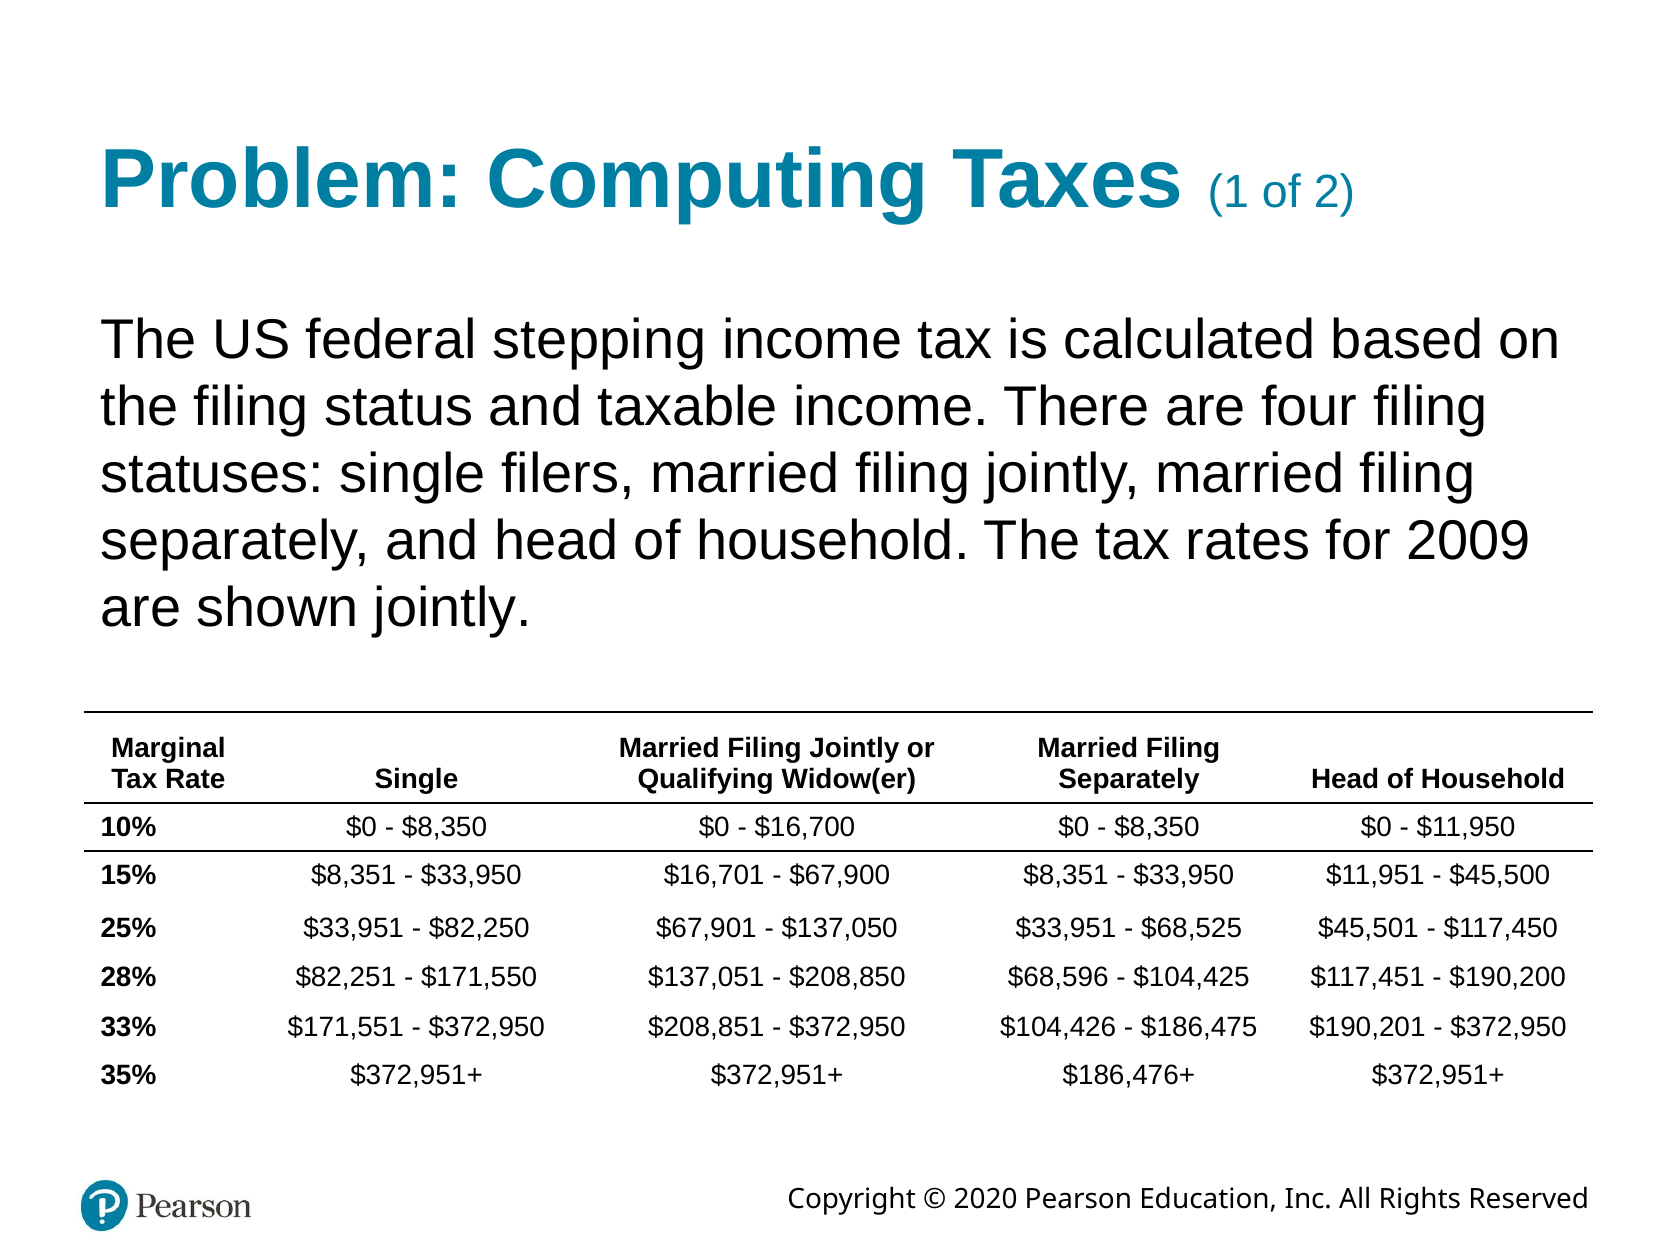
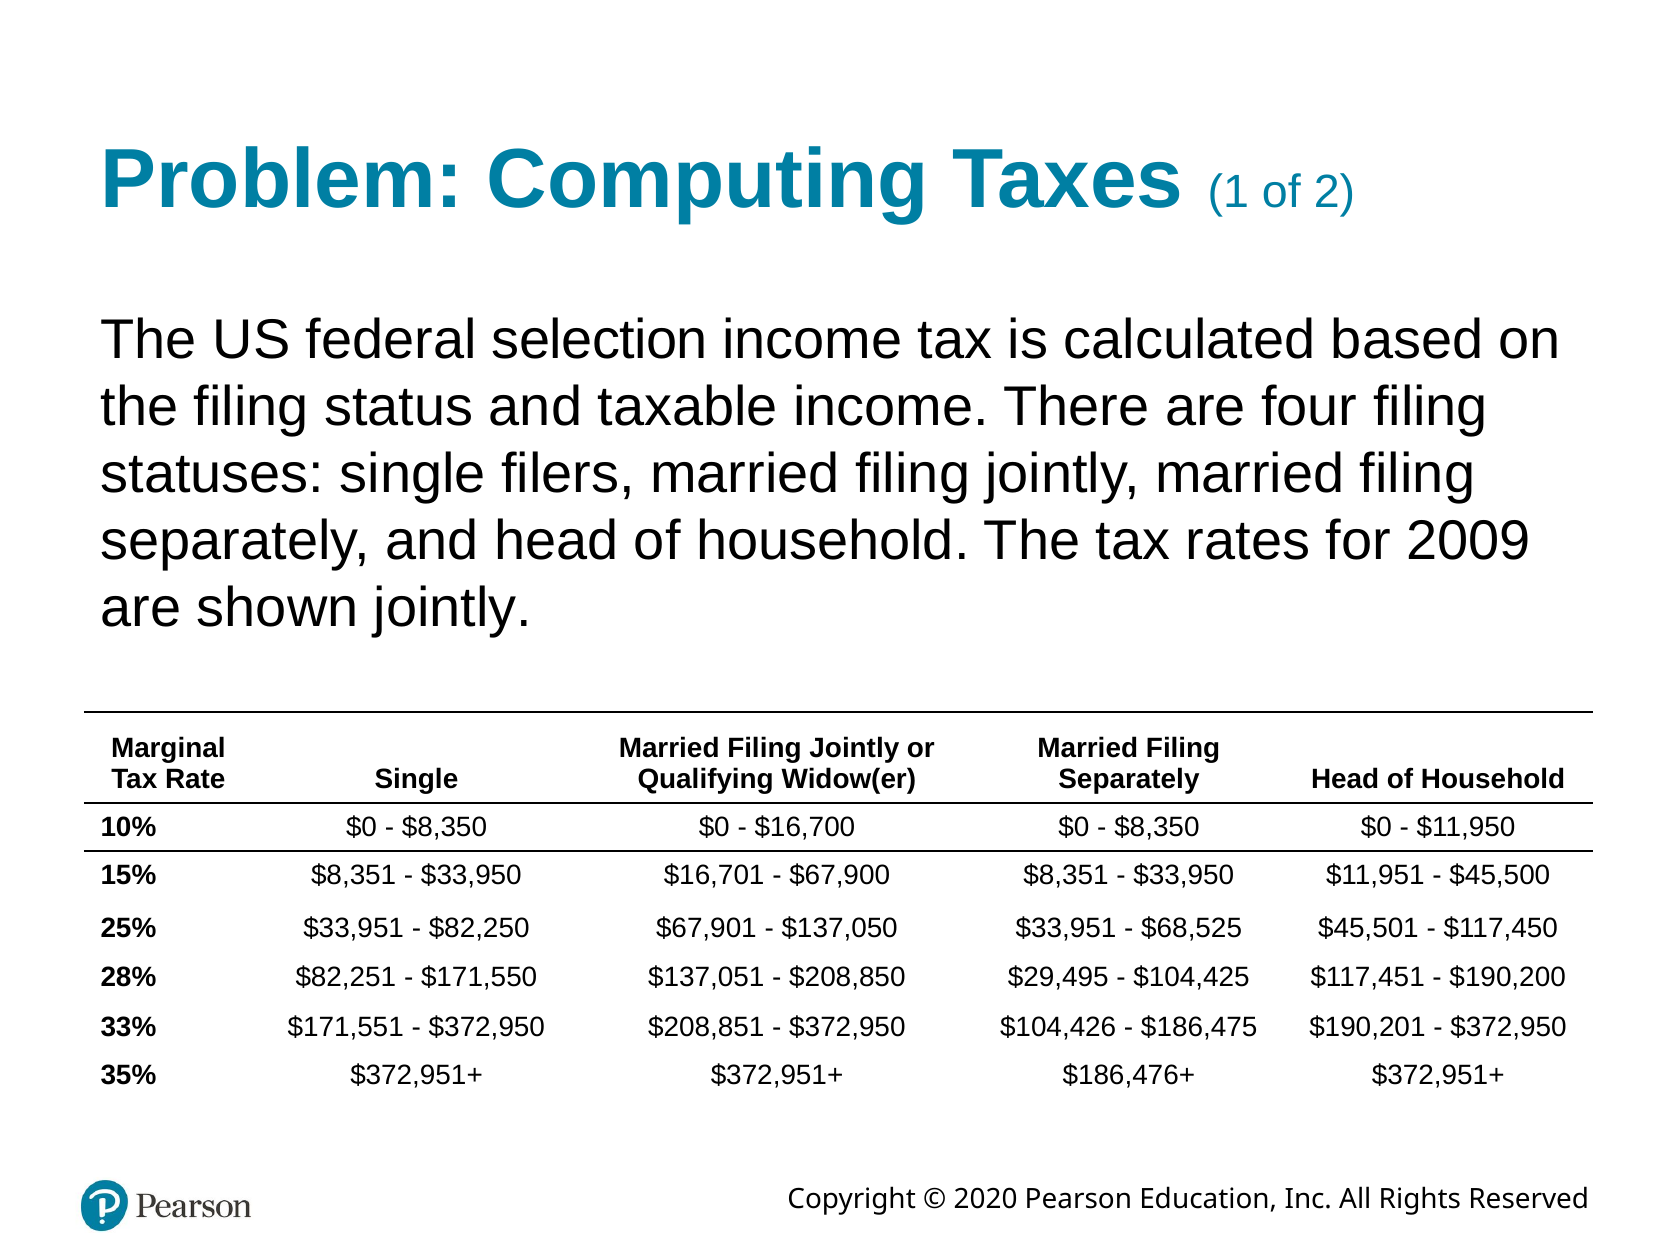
stepping: stepping -> selection (600, 340)
$68,596: $68,596 -> $29,495 (1058, 977)
